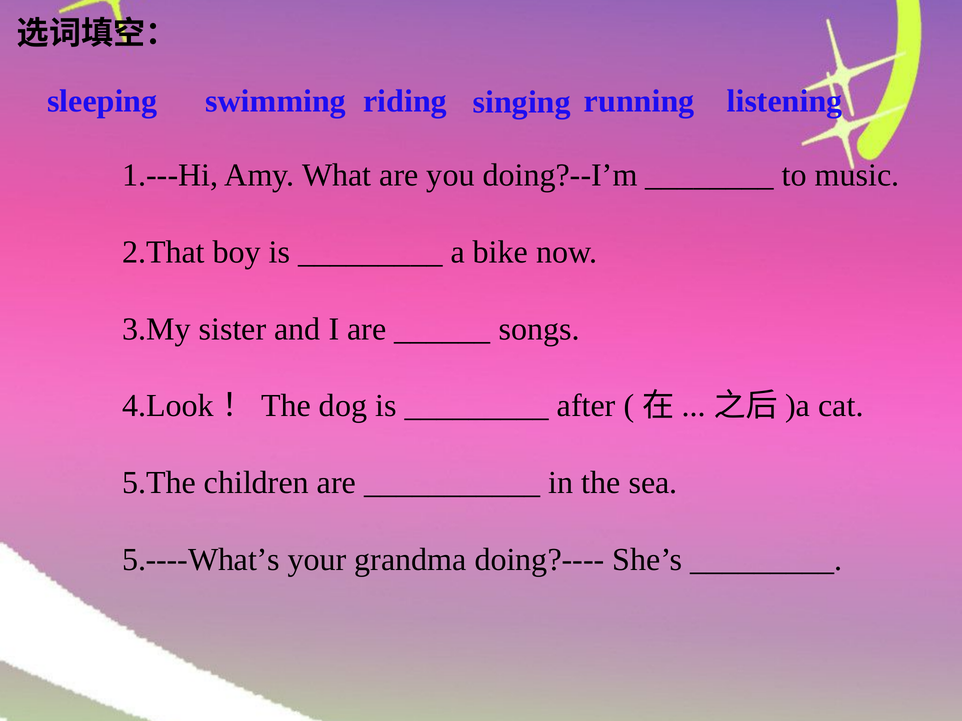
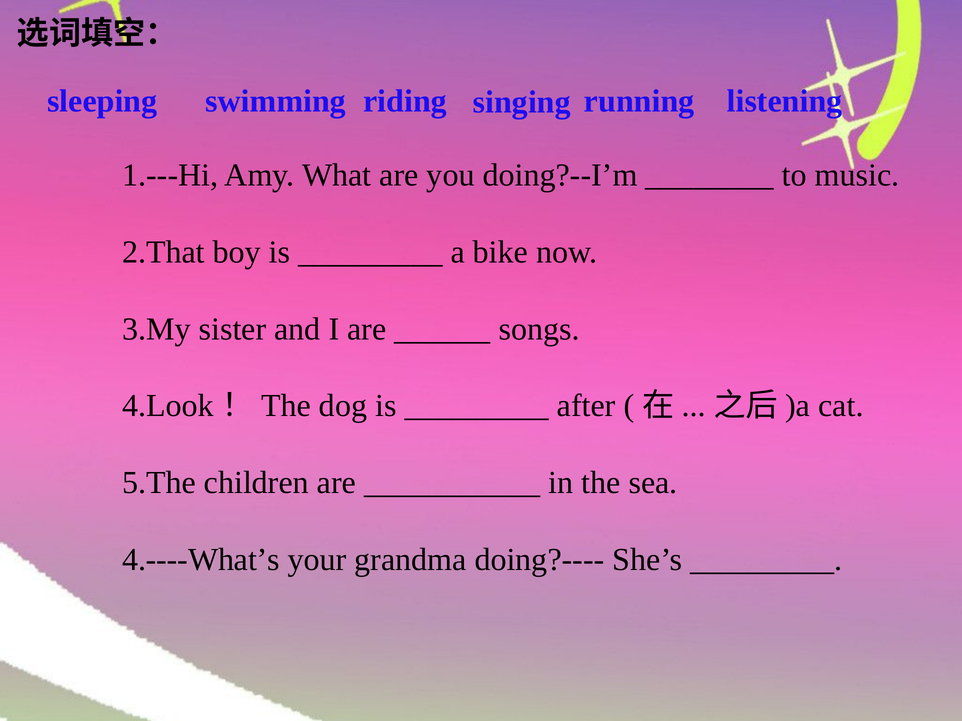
5.----What’s: 5.----What’s -> 4.----What’s (201, 560)
